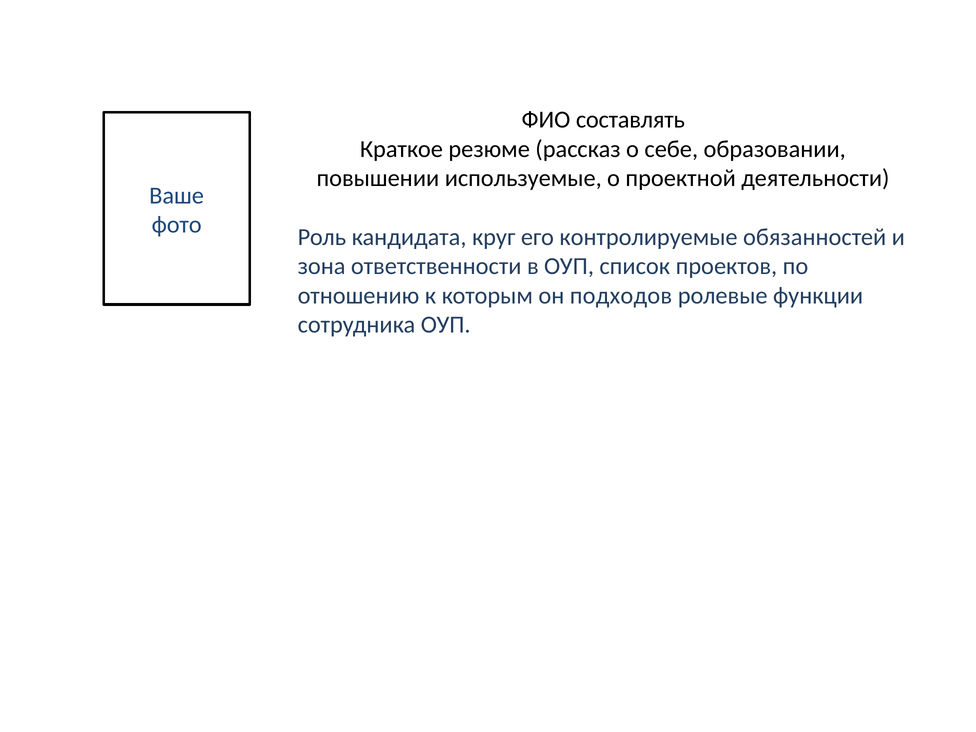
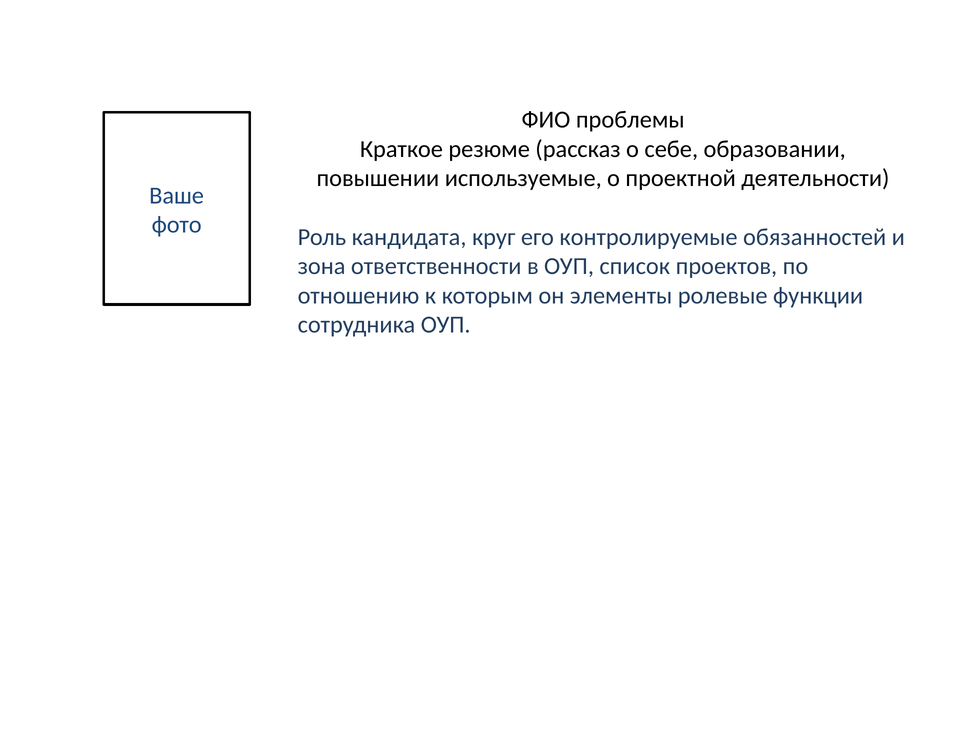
составлять: составлять -> проблемы (630, 120)
подходов: подходов -> элементы (621, 296)
